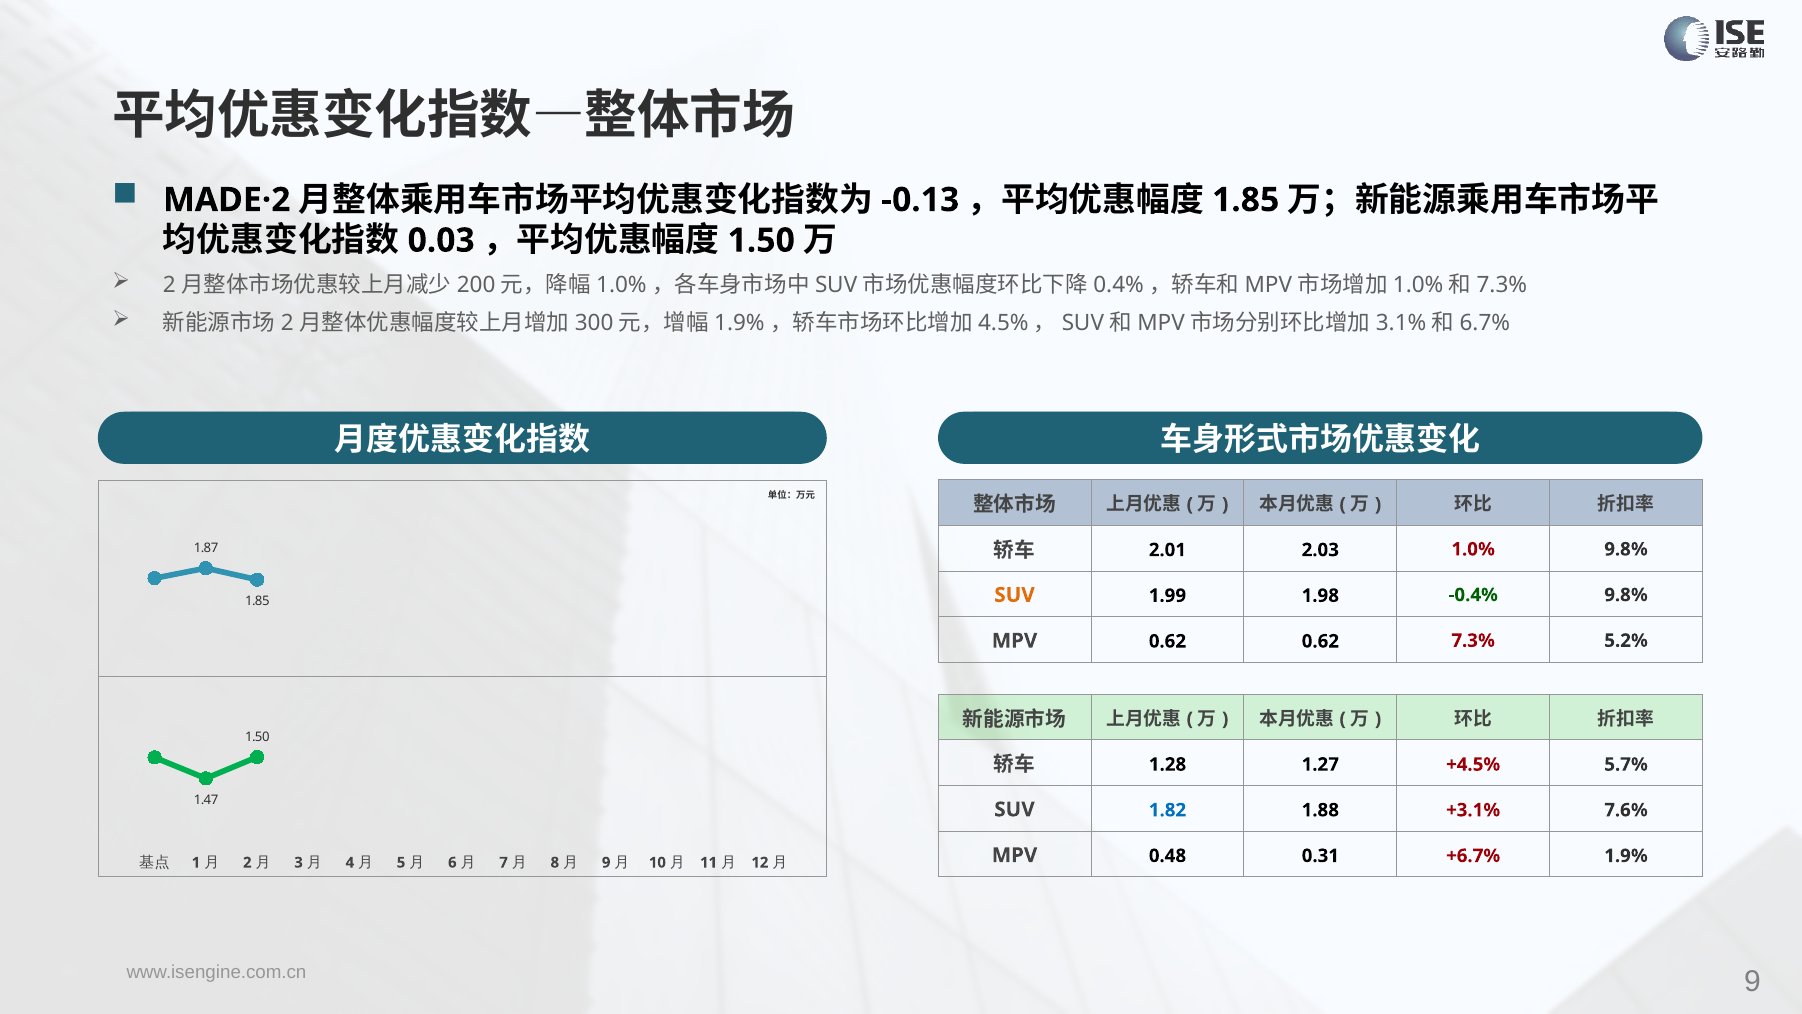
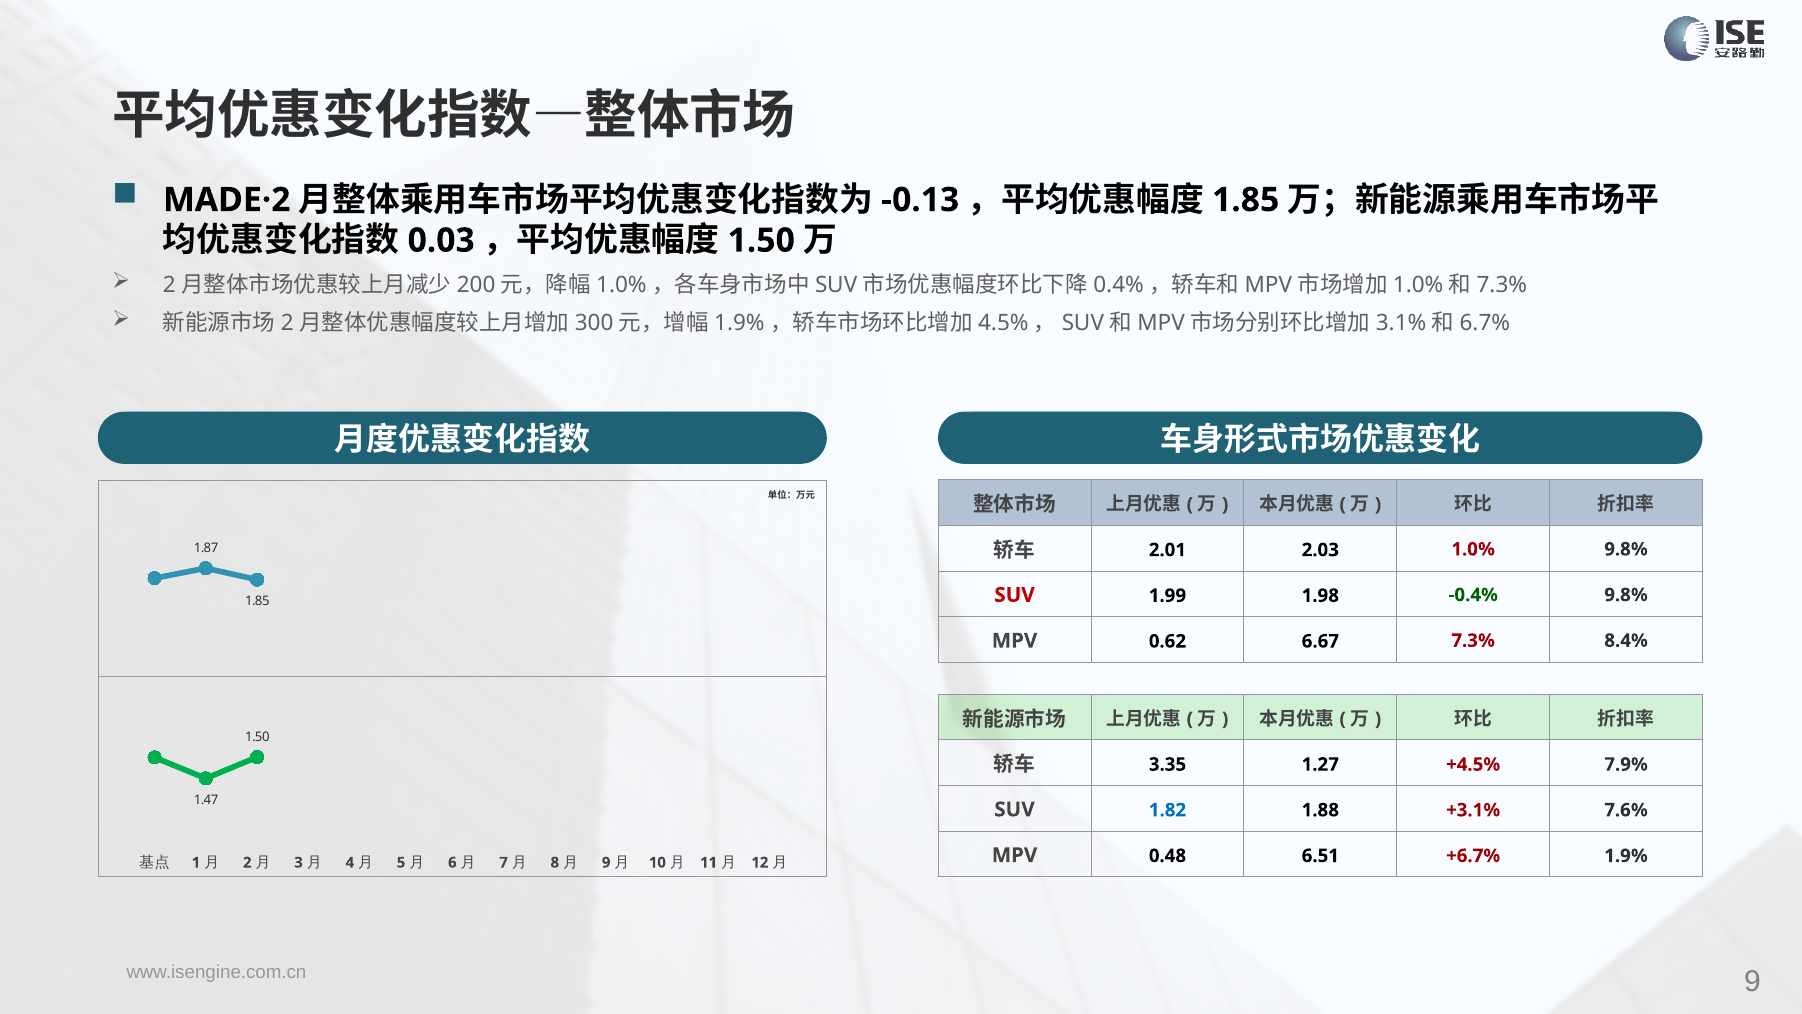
SUV colour: orange -> red (1015, 595)
0.62 0.62: 0.62 -> 6.67 (1320, 641)
5.2%: 5.2% -> 8.4% (1626, 640)
1.28: 1.28 -> 3.35 (1168, 764)
5.7%: 5.7% -> 7.9% (1626, 764)
0.31: 0.31 -> 6.51 (1320, 856)
